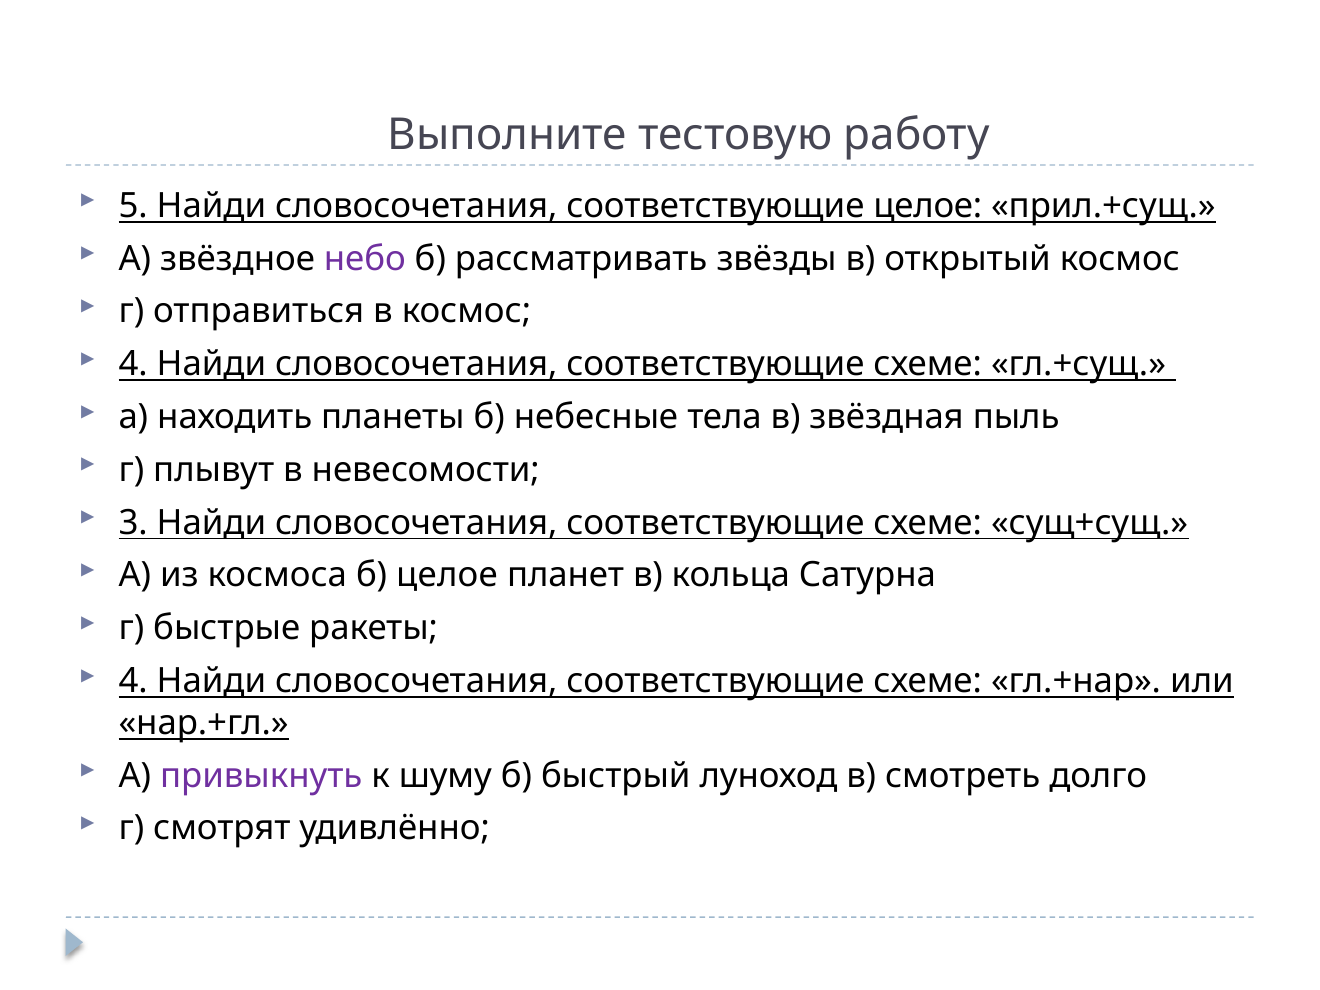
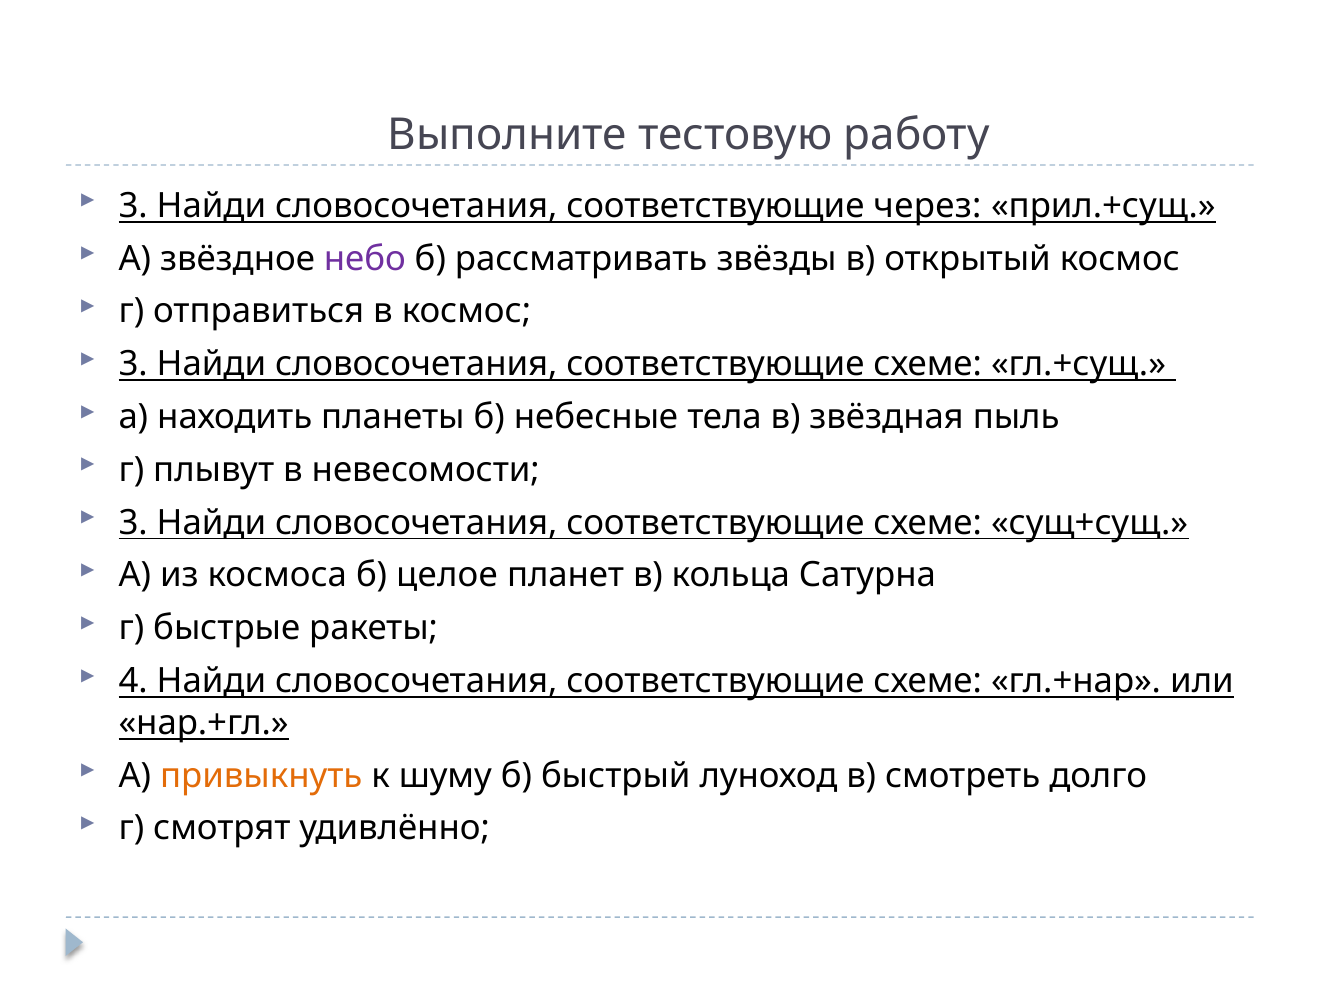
5: 5 -> 3 (133, 206)
соответствующие целое: целое -> через (928, 206)
4: 4 -> 3 (133, 364)
привыкнуть colour: purple -> orange (261, 776)
